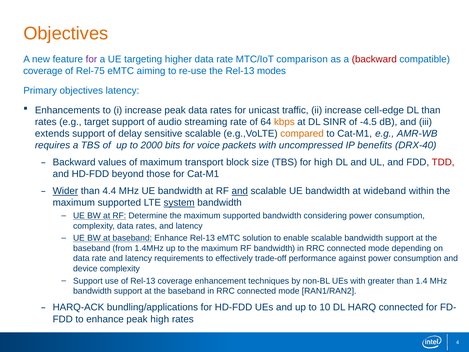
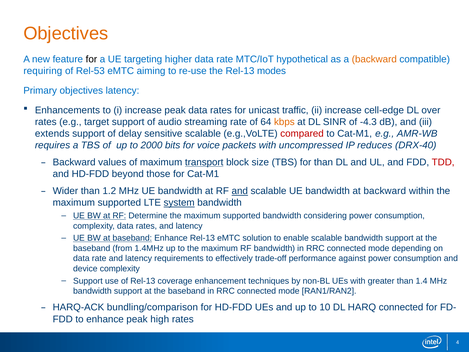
for colour: purple -> black (91, 59)
comparison: comparison -> hypothetical (302, 59)
backward colour: red -> orange (374, 59)
coverage: coverage -> requiring (43, 71)
Rel-75: Rel-75 -> Rel-53 (90, 71)
DL than: than -> over (431, 110)
-4.5: -4.5 -> -4.3 (368, 122)
compared colour: orange -> red (302, 134)
benefits: benefits -> reduces (375, 145)
transport underline: none -> present (204, 162)
for high: high -> than (323, 162)
Wider underline: present -> none (65, 191)
4.4: 4.4 -> 1.2 (109, 191)
at wideband: wideband -> backward (385, 191)
bundling/applications: bundling/applications -> bundling/comparison (152, 307)
